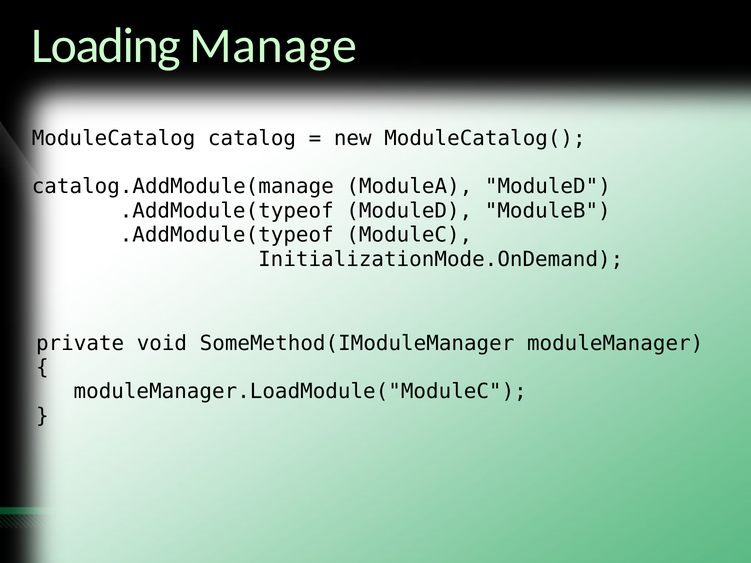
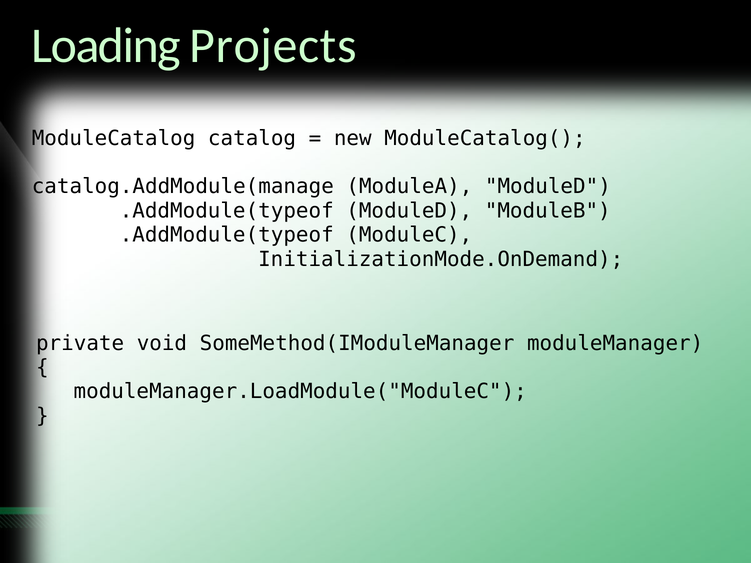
Manage: Manage -> Projects (273, 46)
